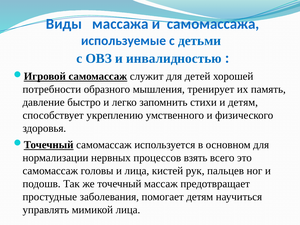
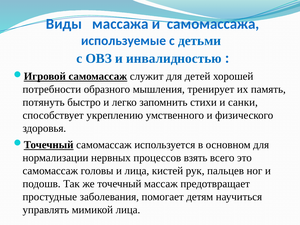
давление: давление -> потянуть (44, 102)
и детям: детям -> санки (243, 102)
